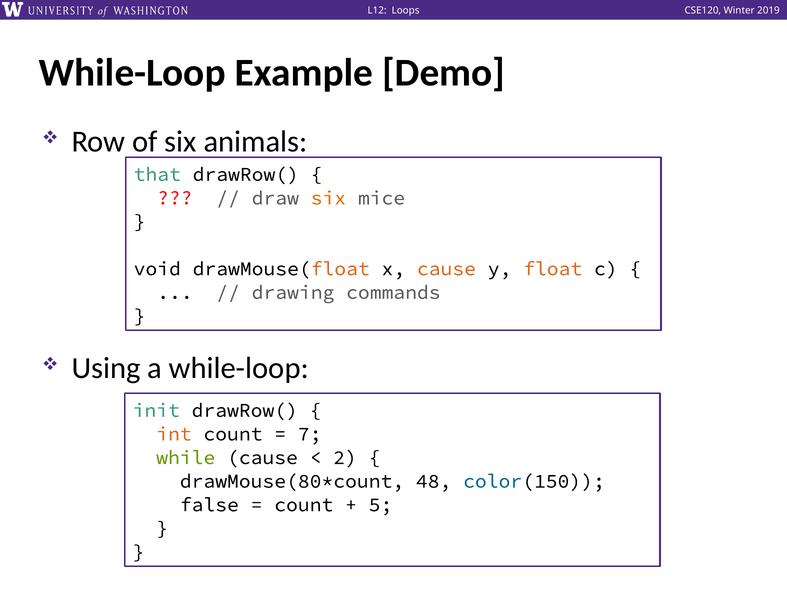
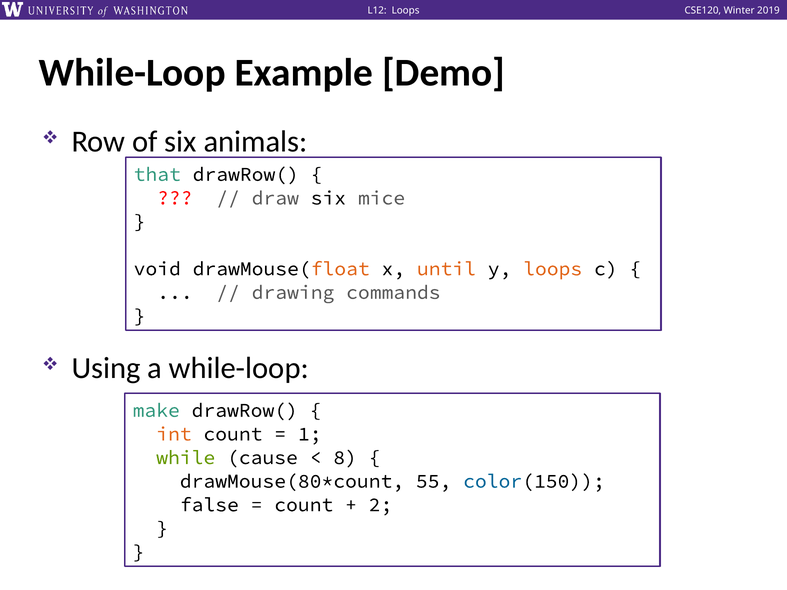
six colour: orange -> black (328, 198)
x cause: cause -> until (446, 269)
y float: float -> loops (553, 269)
init: init -> make (156, 411)
7: 7 -> 1 (310, 434)
2: 2 -> 8 (345, 458)
48: 48 -> 55 (434, 481)
5: 5 -> 2 (381, 505)
